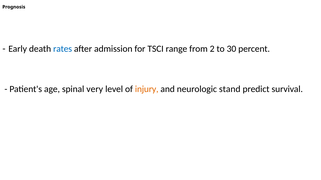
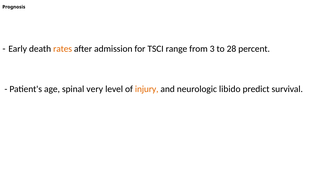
rates colour: blue -> orange (63, 49)
2: 2 -> 3 (212, 49)
30: 30 -> 28 (231, 49)
stand: stand -> libido (230, 89)
